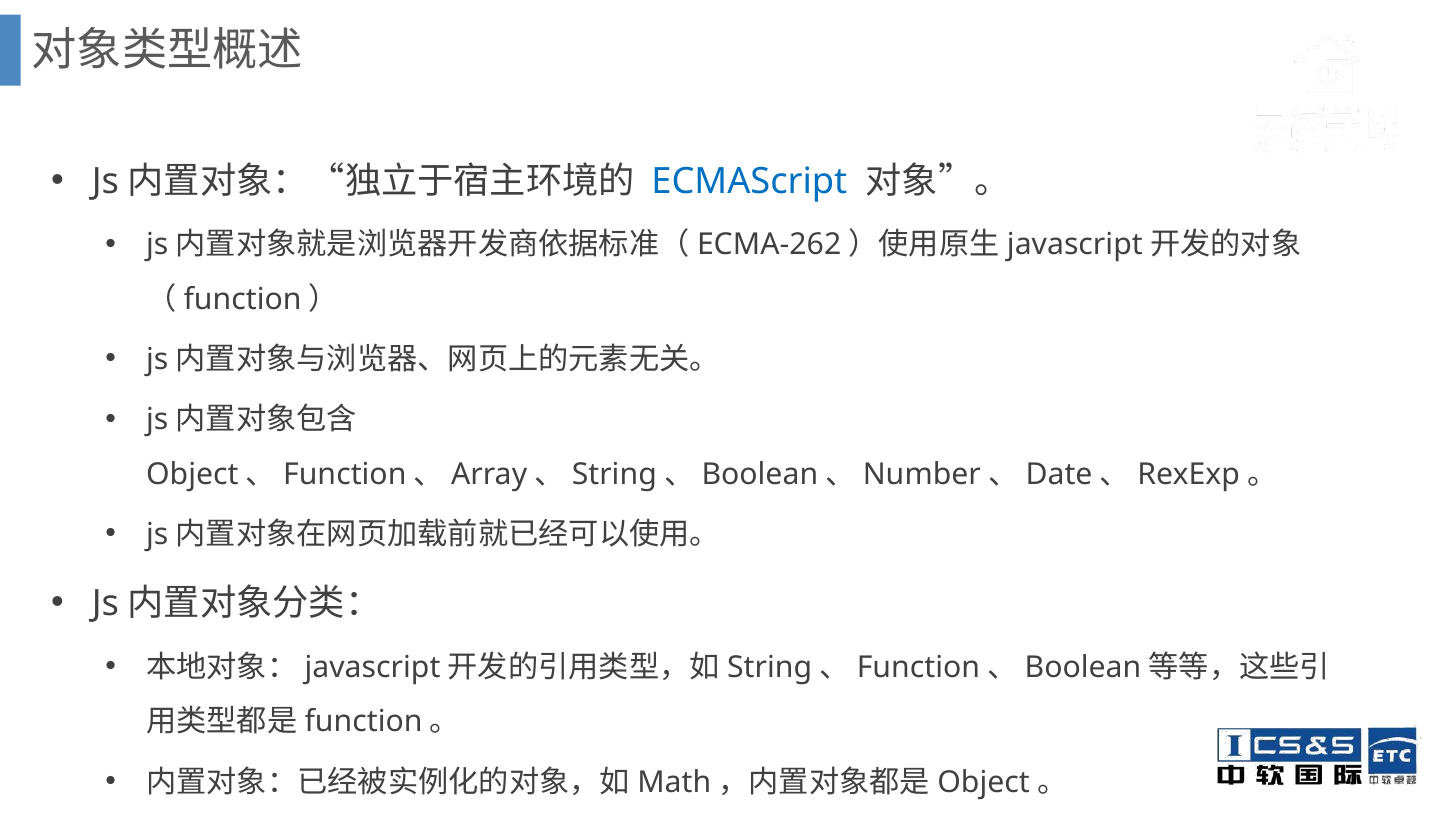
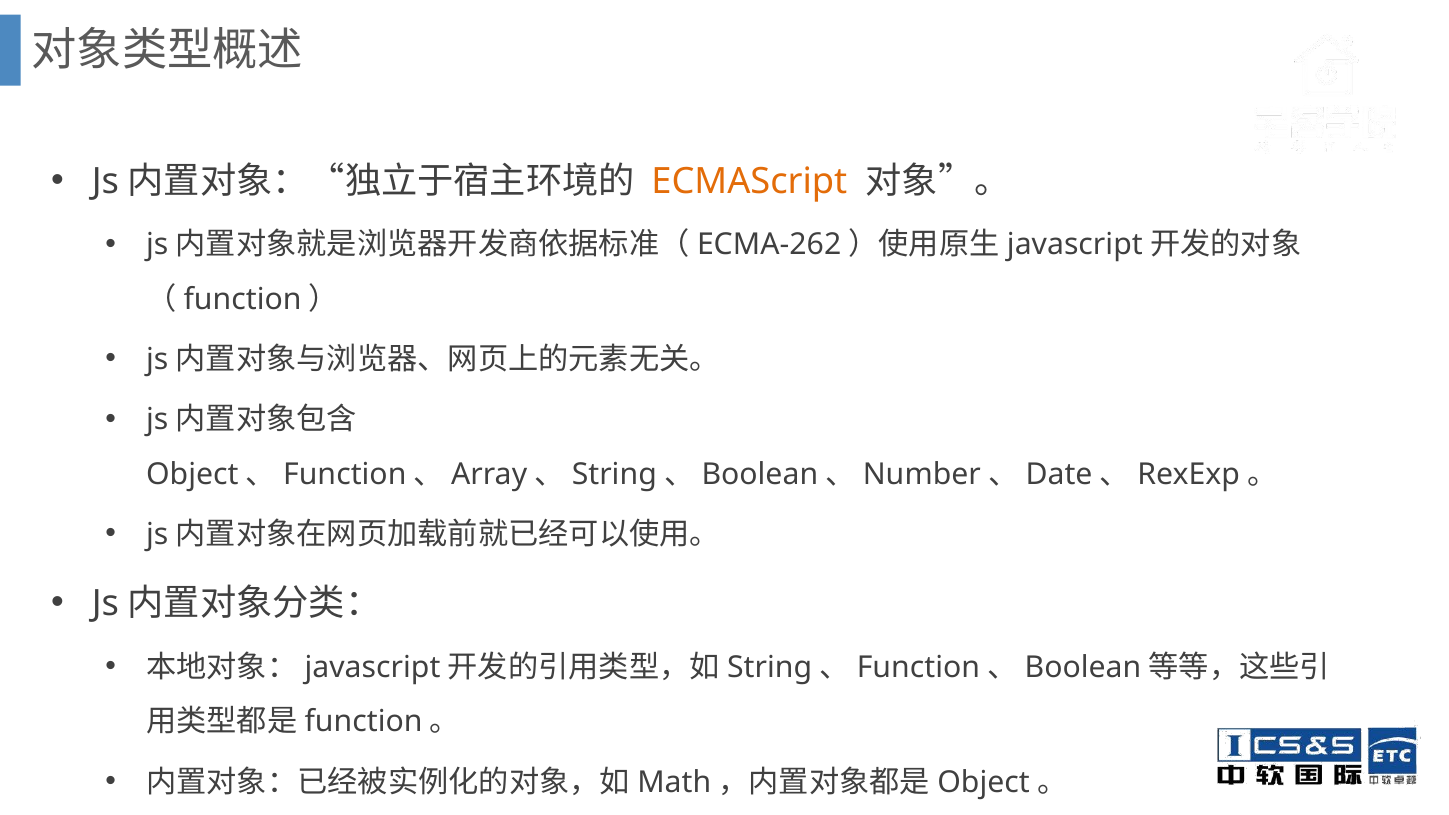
ECMAScript colour: blue -> orange (749, 181)
